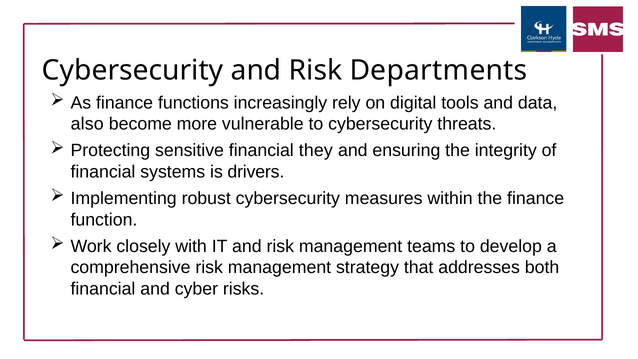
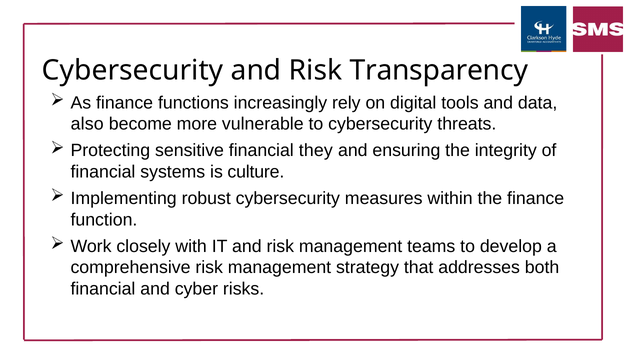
Departments: Departments -> Transparency (439, 70)
drivers: drivers -> culture (256, 172)
